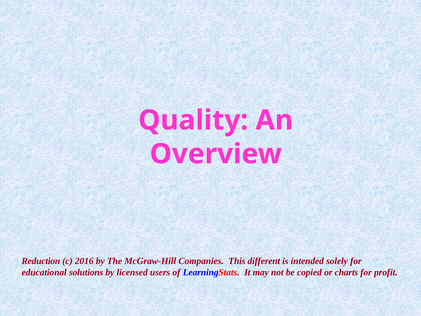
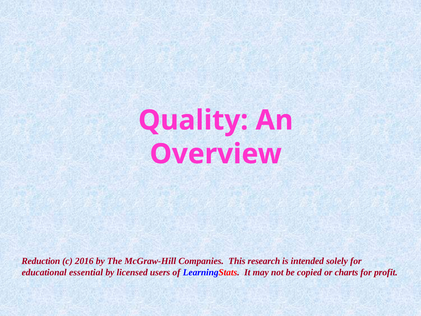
different: different -> research (264, 261)
solutions: solutions -> essential (86, 272)
